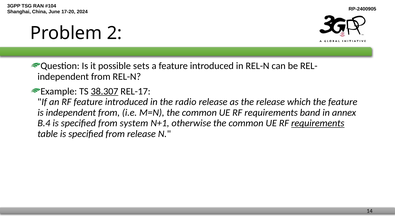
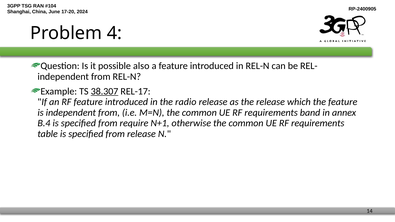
2: 2 -> 4 (114, 33)
sets: sets -> also (141, 66)
system: system -> require (134, 123)
requirements underline: present -> none (318, 123)
